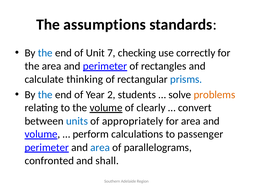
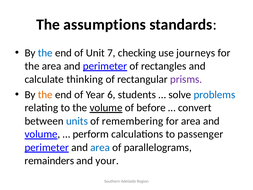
correctly: correctly -> journeys (196, 53)
prisms colour: blue -> purple (186, 79)
the colour: blue -> orange (45, 95)
2: 2 -> 6 (111, 95)
problems colour: orange -> blue (214, 95)
clearly: clearly -> before (151, 108)
appropriately: appropriately -> remembering (133, 121)
confronted: confronted -> remainders (49, 161)
shall: shall -> your (107, 161)
